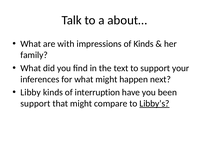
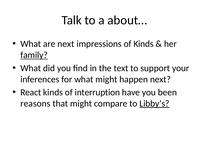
are with: with -> next (66, 44)
family underline: none -> present (34, 55)
Libby: Libby -> React (31, 92)
support: support -> reasons (35, 103)
